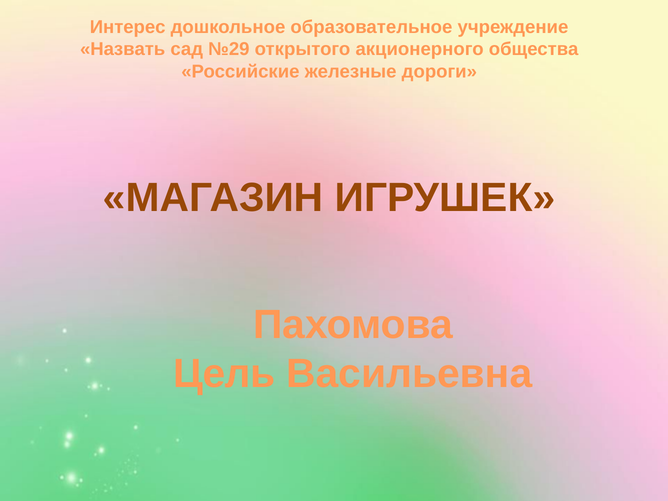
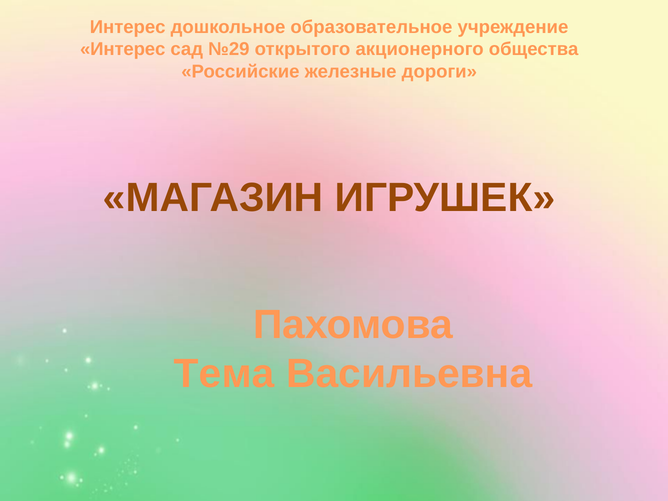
Назвать: Назвать -> Интерес (123, 49)
Цель: Цель -> Тема (224, 374)
